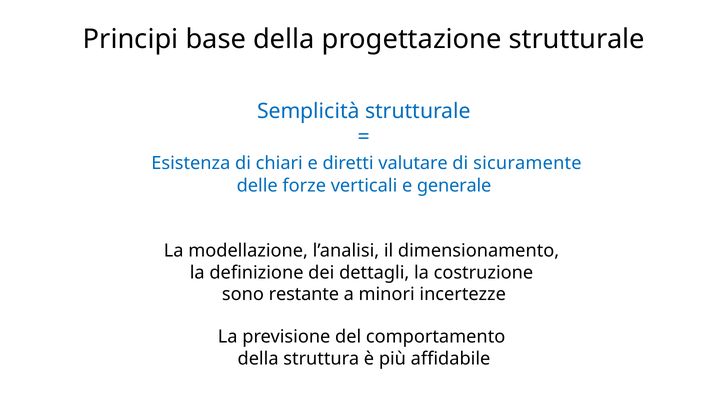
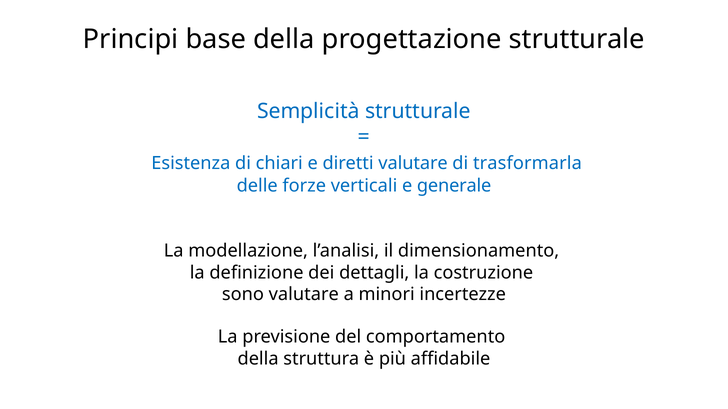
sicuramente: sicuramente -> trasformarla (527, 163)
sono restante: restante -> valutare (304, 295)
